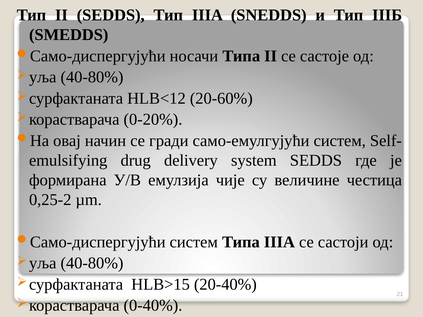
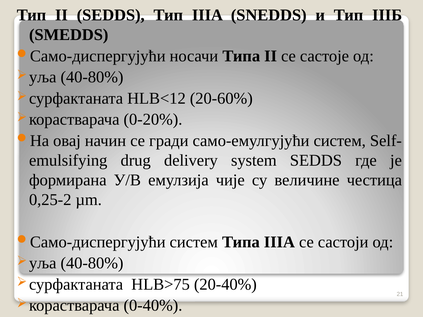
HLB>15: HLB>15 -> HLB>75 (161, 285)
